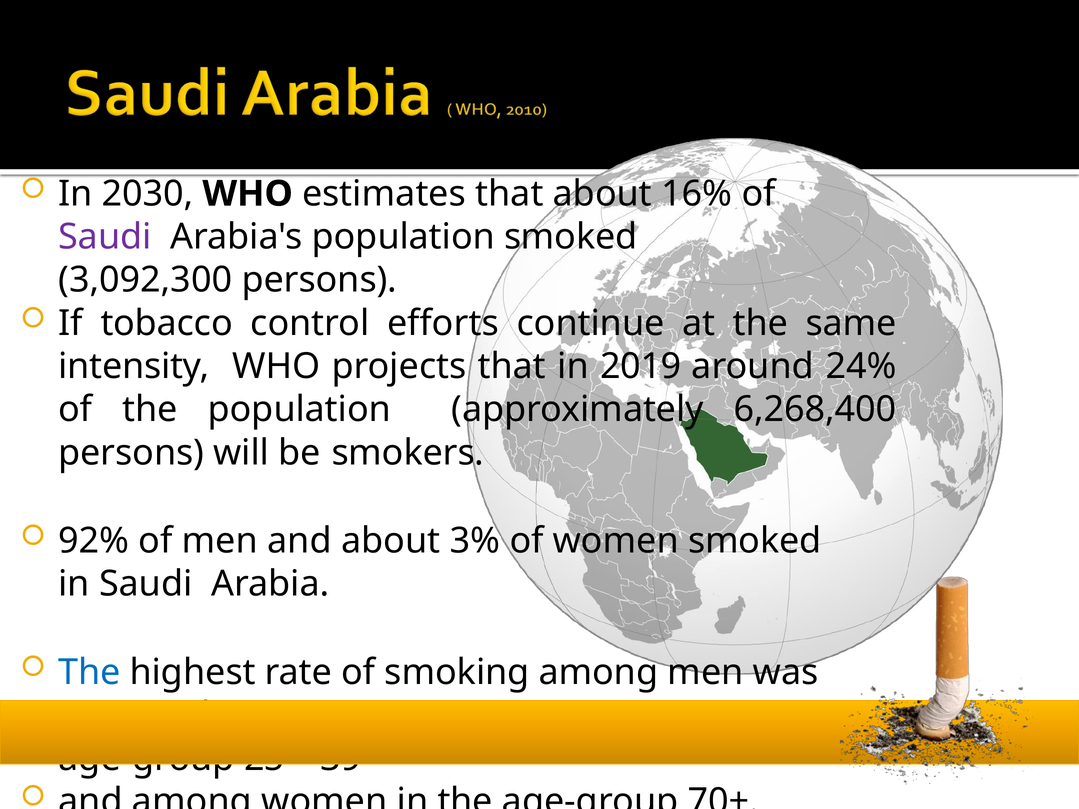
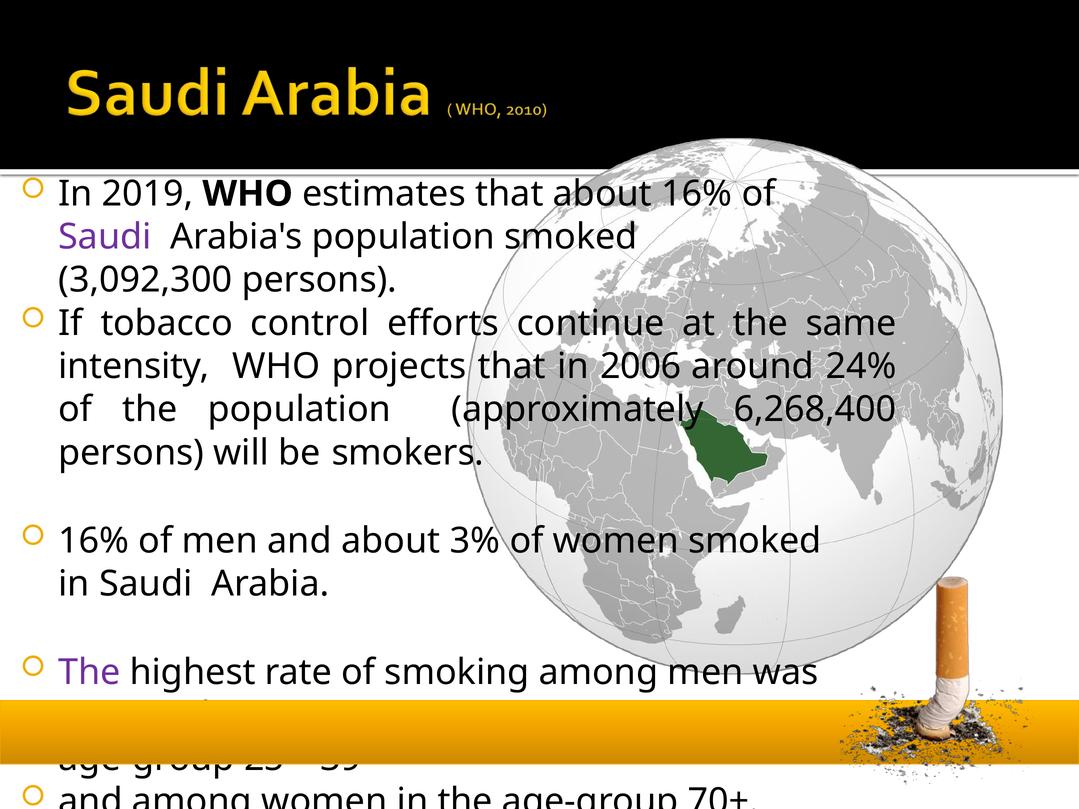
2030: 2030 -> 2019 (148, 194)
2019: 2019 -> 2006 (641, 366)
92%: 92% -> 16% (94, 541)
The colour: blue -> purple (89, 672)
